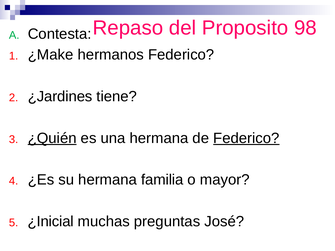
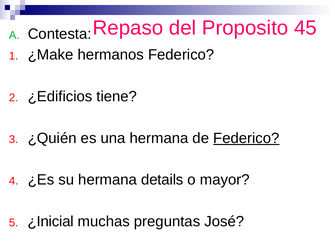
98: 98 -> 45 (305, 28)
¿Jardines: ¿Jardines -> ¿Edificios (60, 97)
¿Quién underline: present -> none (52, 138)
familia: familia -> details (162, 180)
